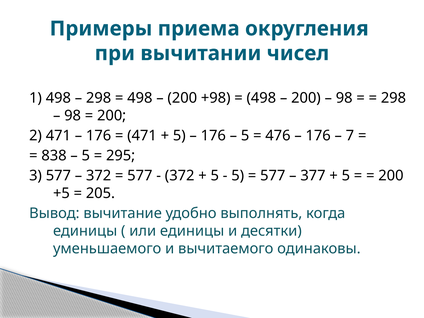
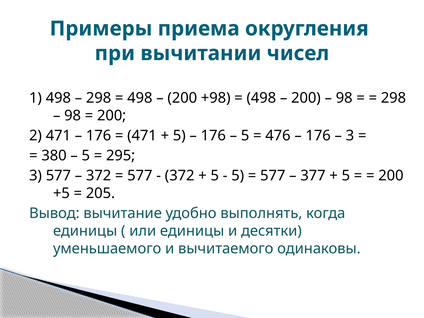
7: 7 -> 3 (350, 136)
838: 838 -> 380 (54, 156)
